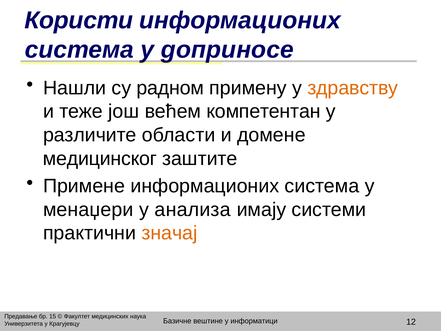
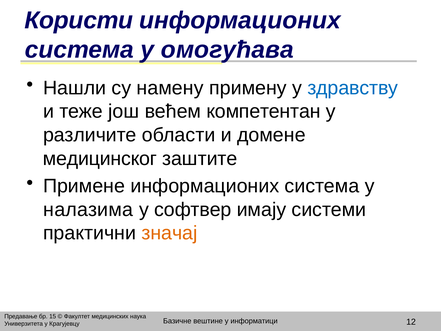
доприносе: доприносе -> омогућава (227, 50)
радном: радном -> намену (170, 88)
здравству colour: orange -> blue (353, 88)
менаџери: менаџери -> налазима (88, 209)
анализа: анализа -> софтвер (193, 209)
